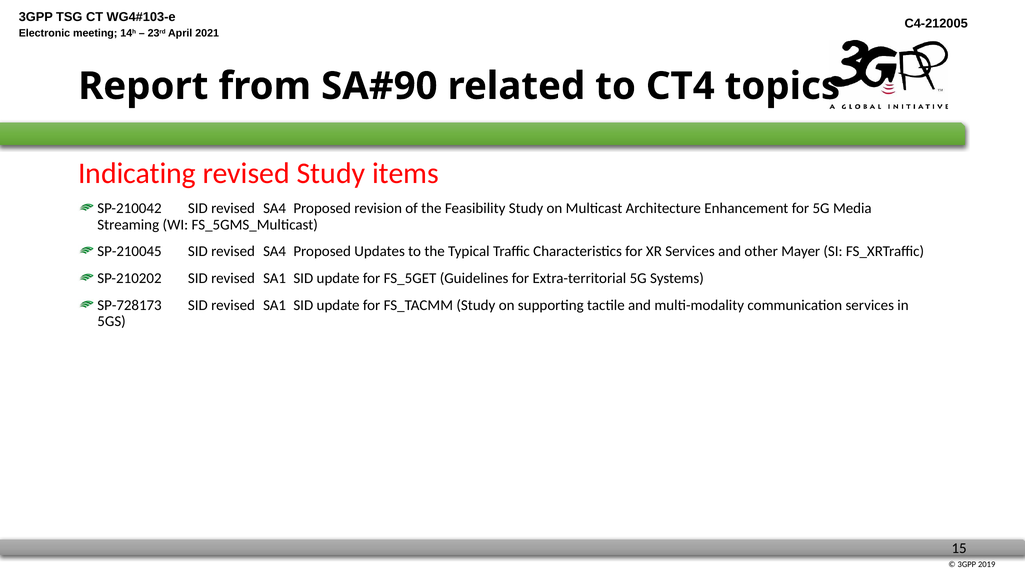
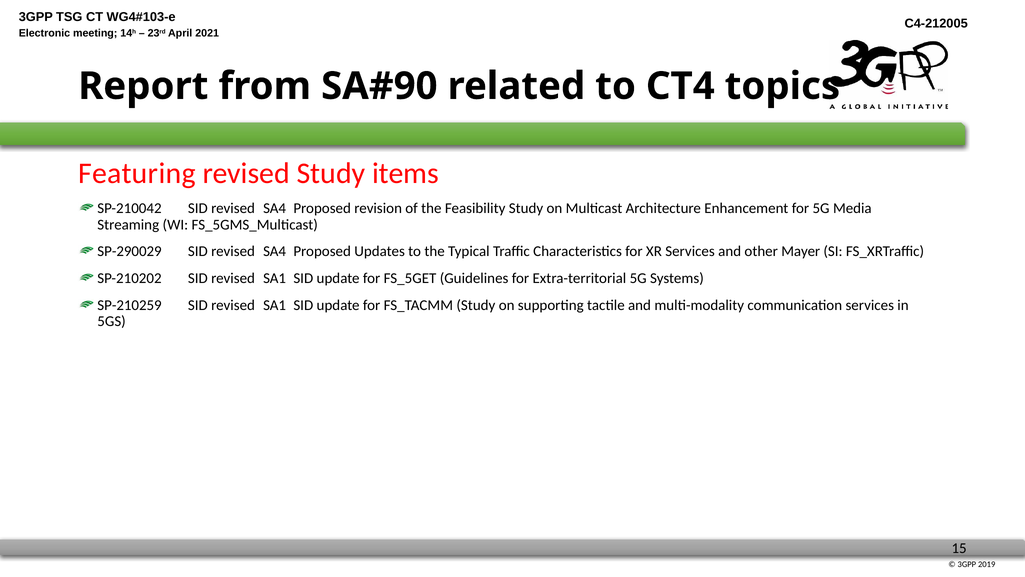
Indicating: Indicating -> Featuring (137, 173)
SP-210045: SP-210045 -> SP-290029 (130, 251)
SP-728173: SP-728173 -> SP-210259 (130, 305)
